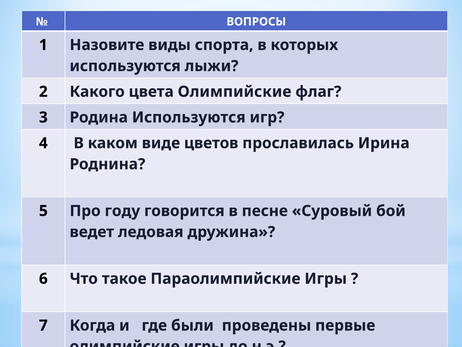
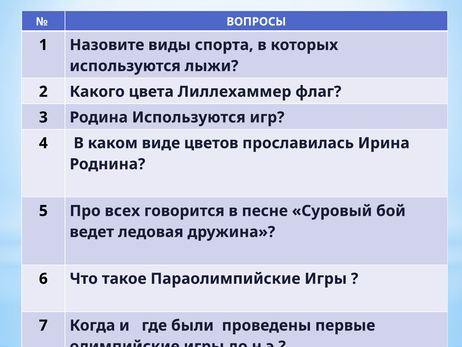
цвета Олимпийские: Олимпийские -> Лиллехаммер (235, 92)
году: году -> всех (122, 211)
